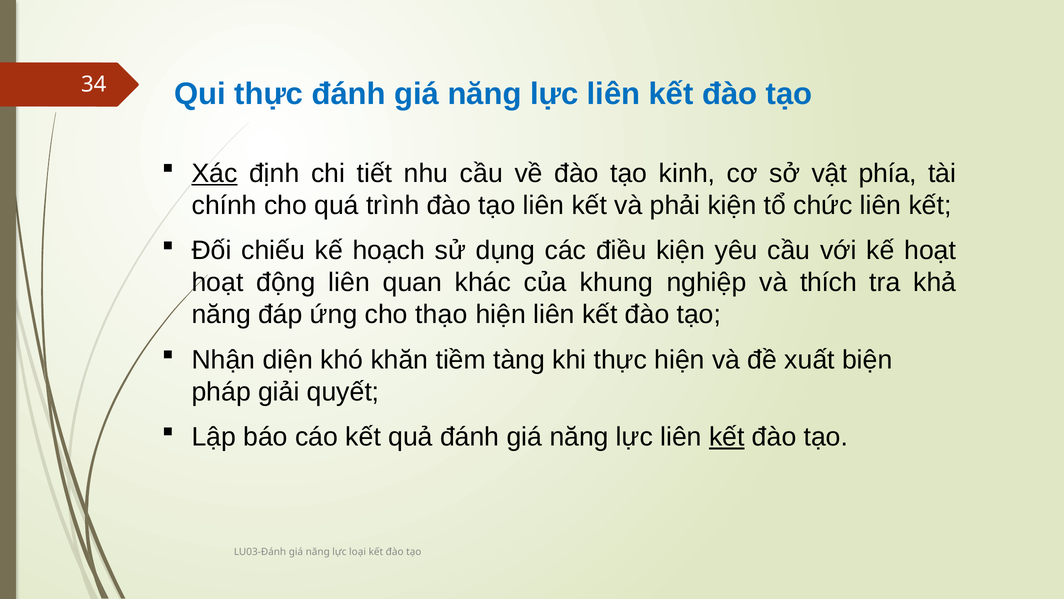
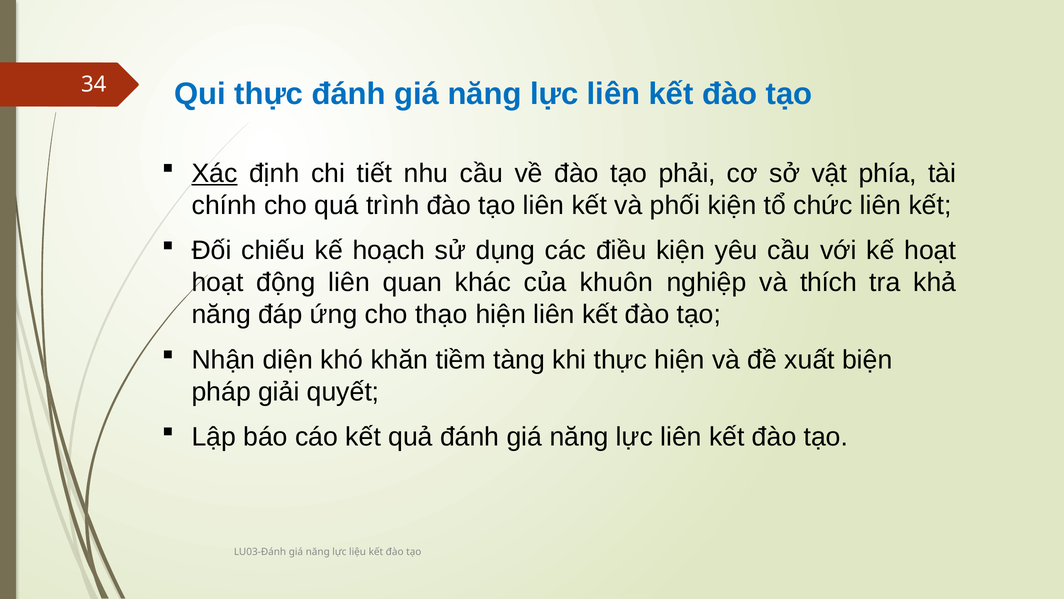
kinh: kinh -> phải (687, 173)
phải: phải -> phối (675, 205)
khung: khung -> khuôn (616, 282)
kết underline: present -> none (727, 437)
loại: loại -> liệu (358, 551)
